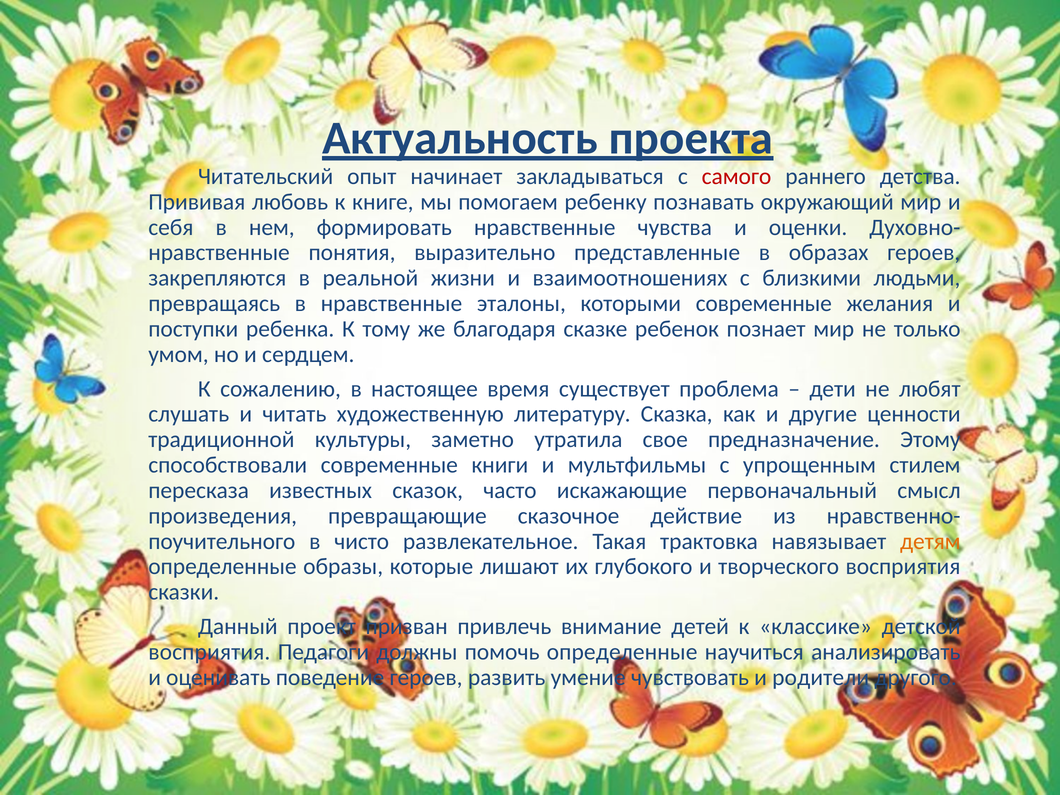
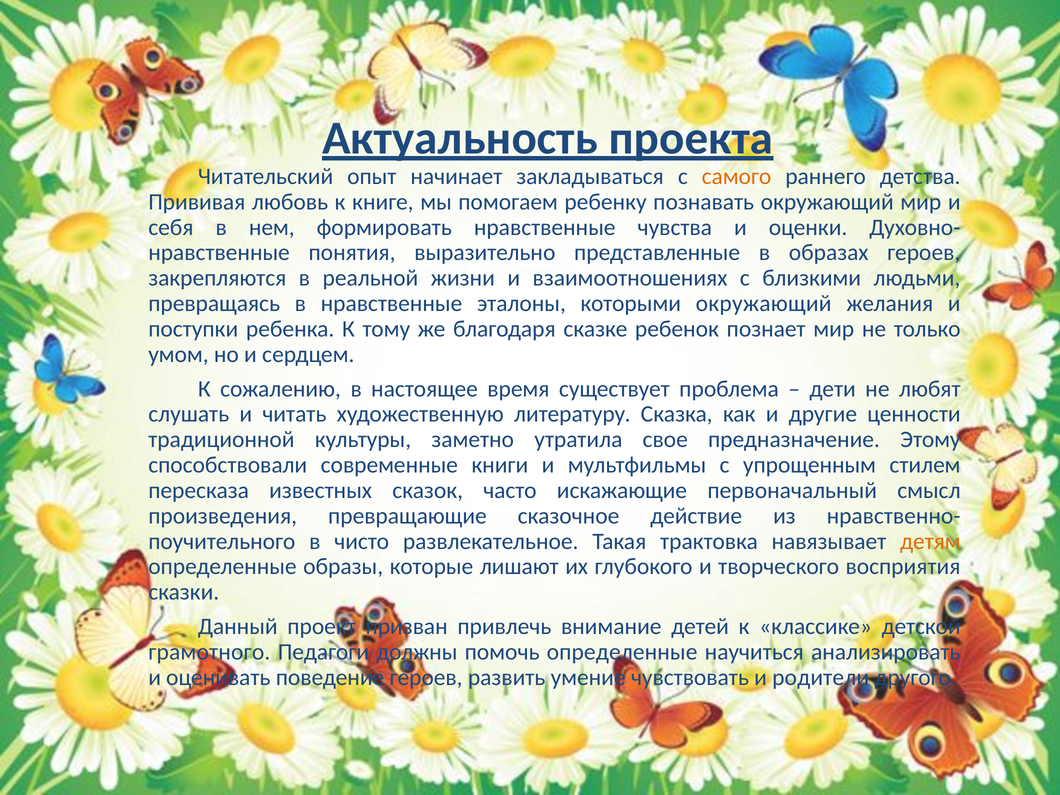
самого colour: red -> orange (737, 176)
которыми современные: современные -> окружающий (764, 304)
восприятия: восприятия -> грамотного (209, 652)
